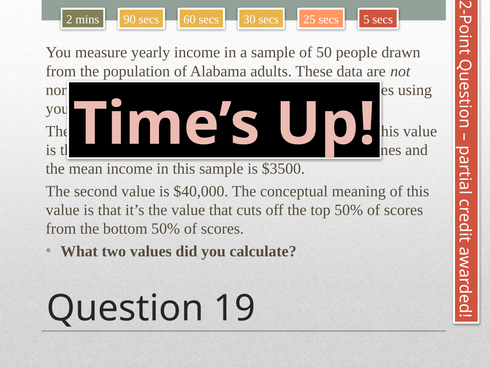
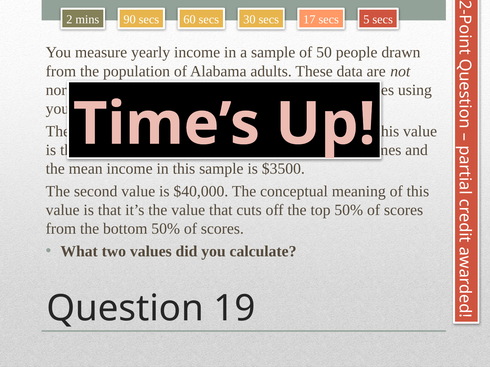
25: 25 -> 17 (309, 19)
